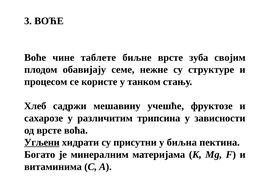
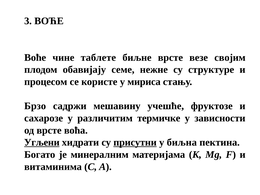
зуба: зуба -> везе (199, 57)
танком: танком -> мириса (144, 82)
Хлеб: Хлеб -> Брзо (35, 106)
трипсина: трипсина -> термичке (159, 118)
присутни underline: none -> present (135, 142)
